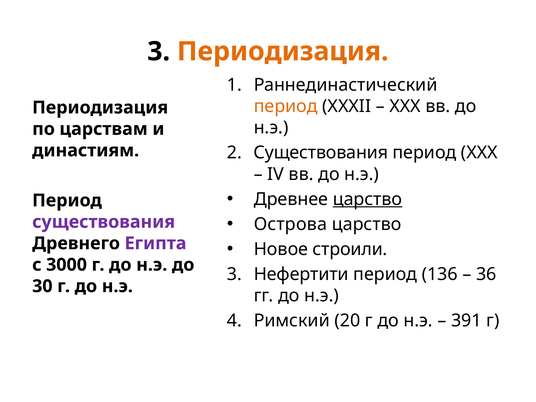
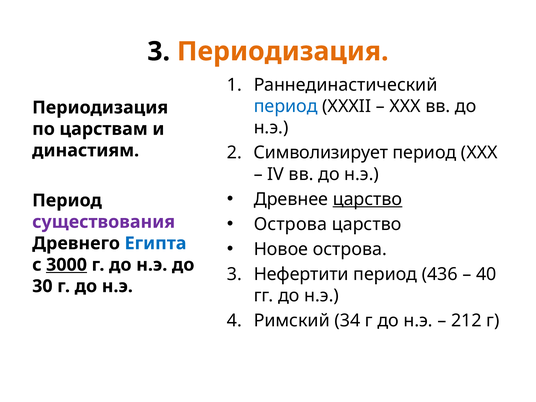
период colour: orange -> blue (286, 106)
Существования: Существования -> Символизирует (321, 153)
Новое строили: строили -> острова (350, 249)
Египта colour: purple -> blue (156, 243)
3000 underline: none -> present (67, 265)
136: 136 -> 436 (440, 274)
36: 36 -> 40 (486, 274)
20: 20 -> 34 (347, 321)
391: 391 -> 212 (466, 321)
